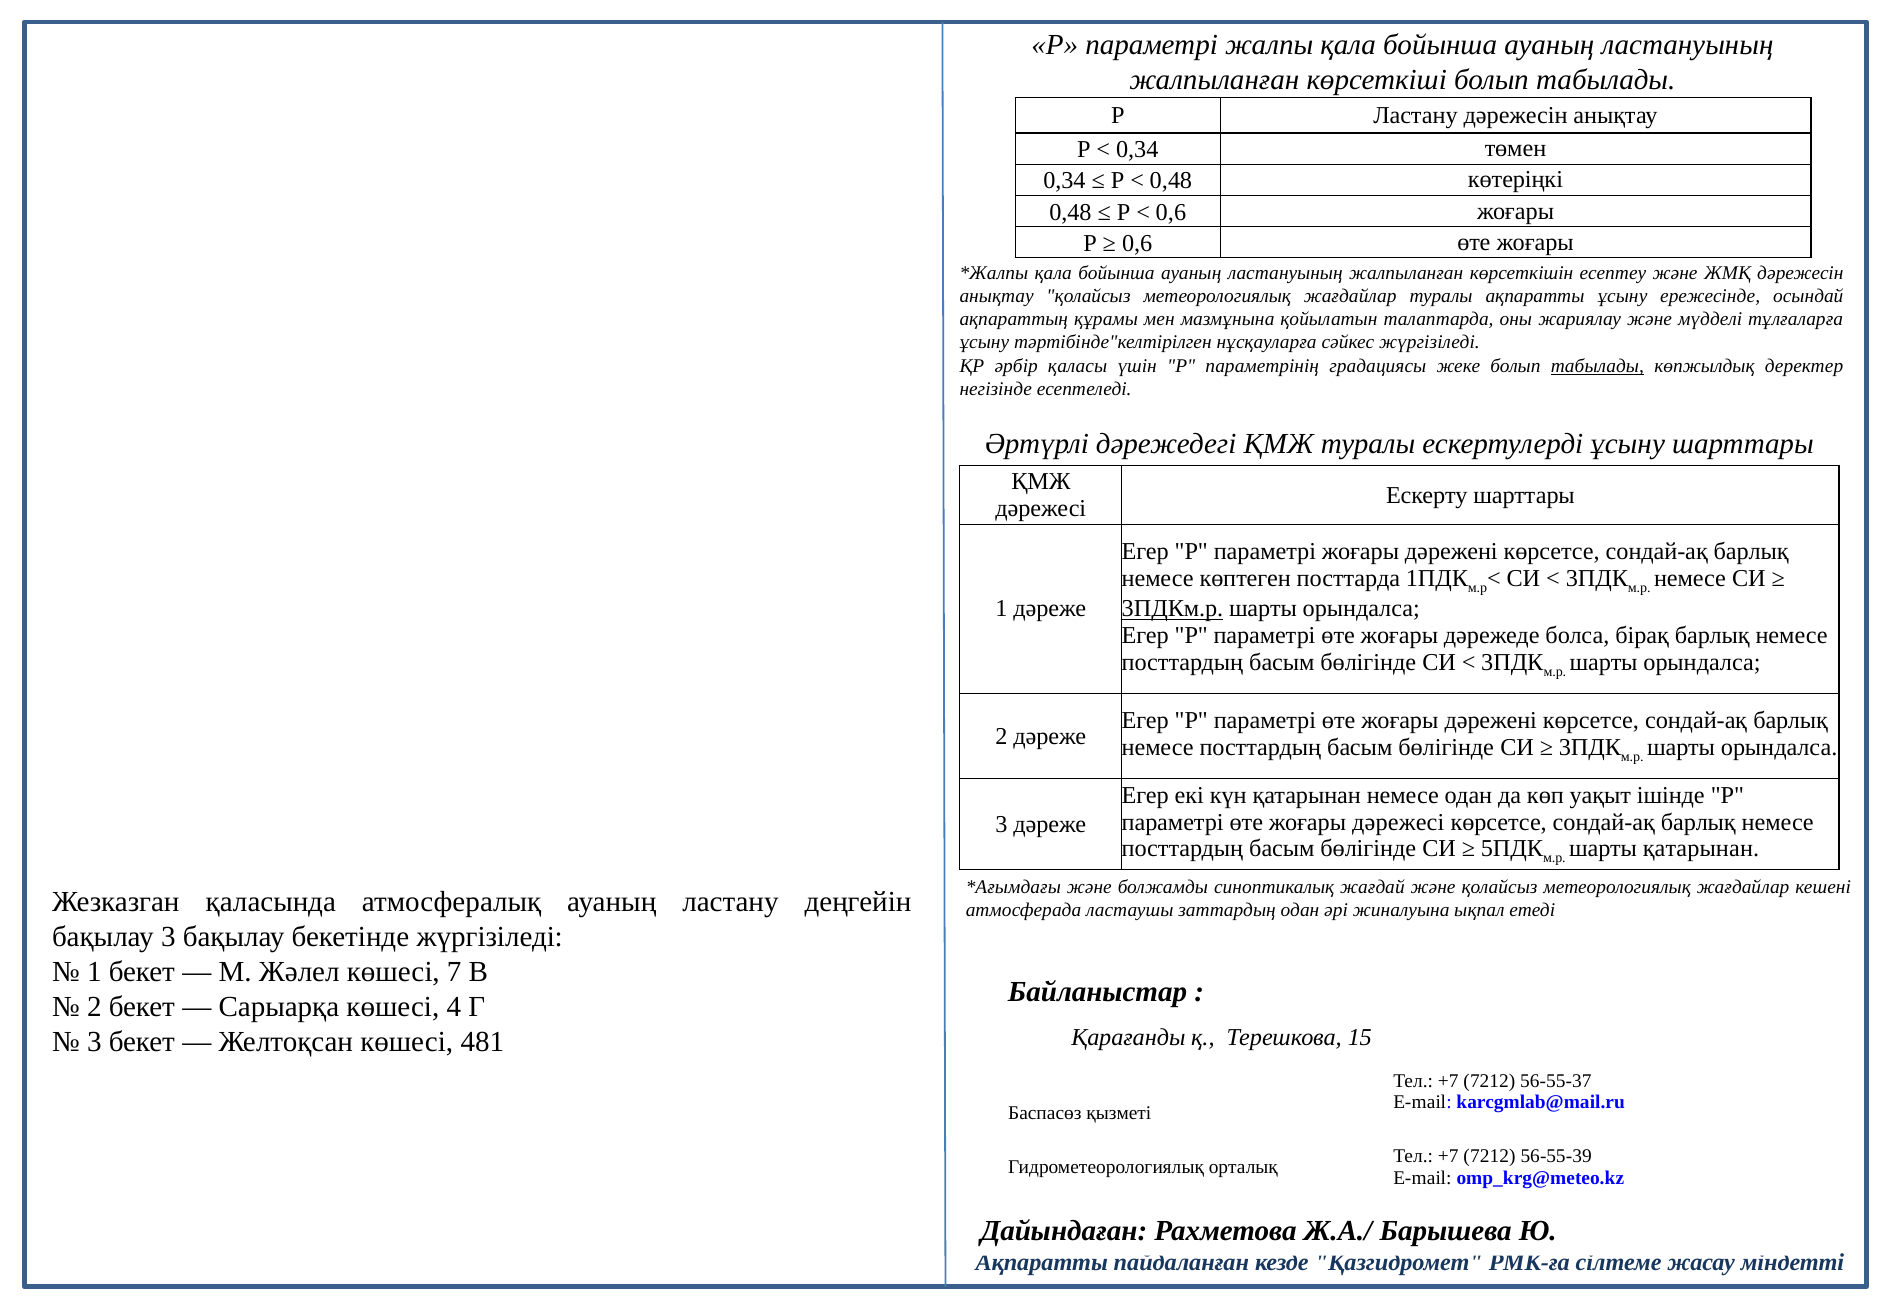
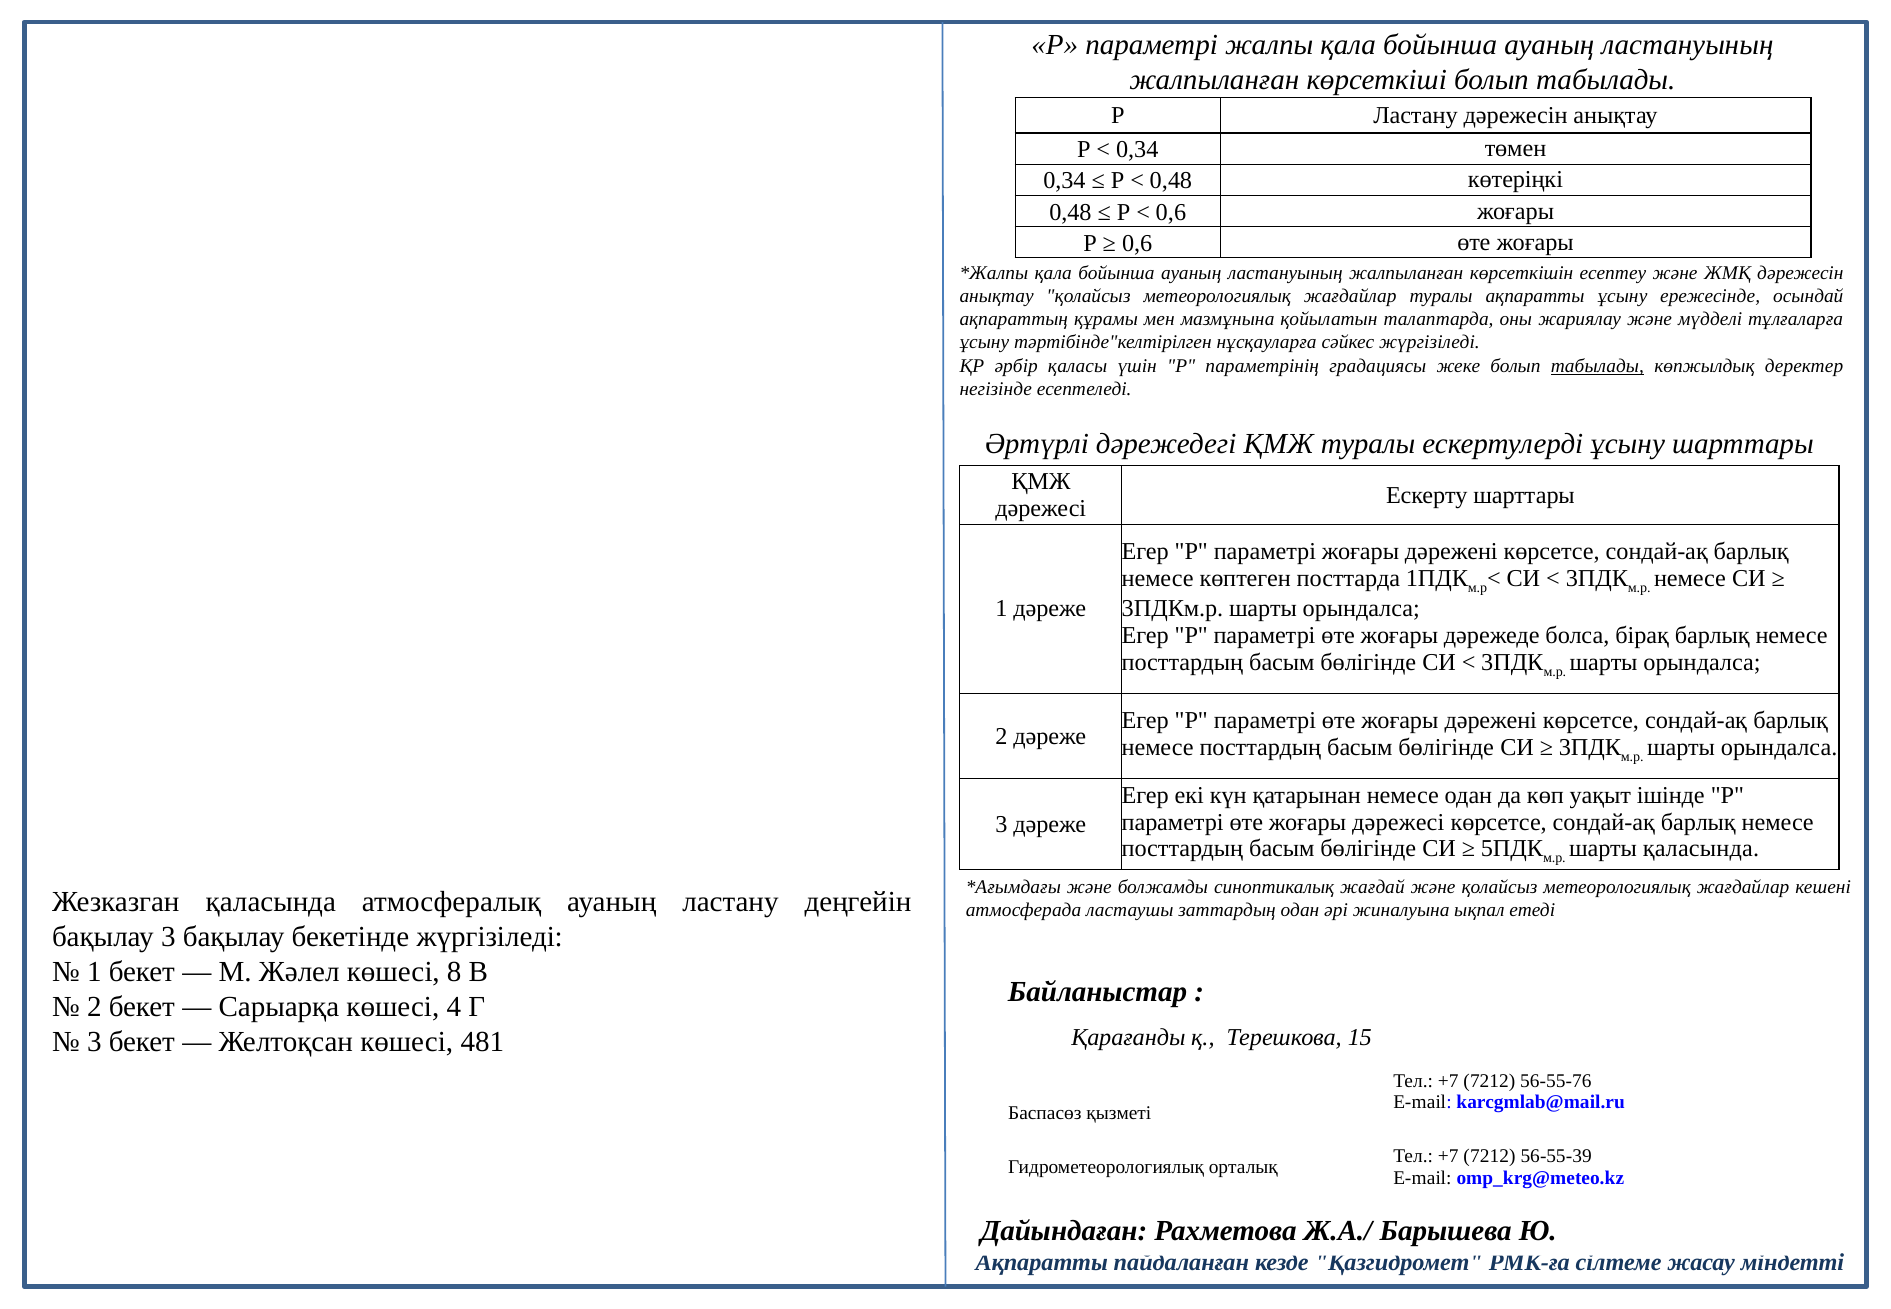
3ПДКм.р underline: present -> none (1173, 609)
шарты қатарынан: қатарынан -> қаласында (1701, 849)
7: 7 -> 8 (454, 972)
56-55-37: 56-55-37 -> 56-55-76 (1556, 1081)
